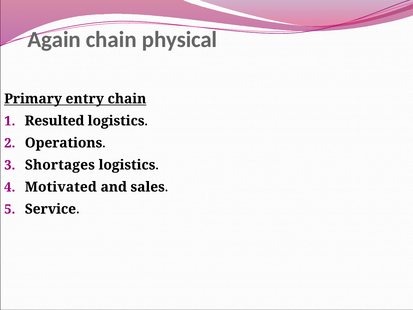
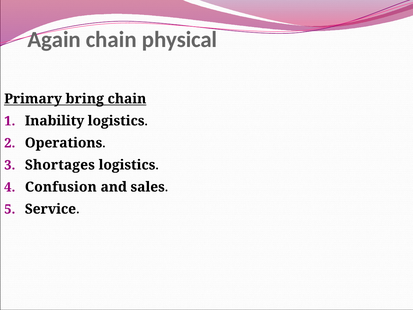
entry: entry -> bring (85, 99)
Resulted: Resulted -> Inability (55, 121)
Motivated: Motivated -> Confusion (61, 187)
